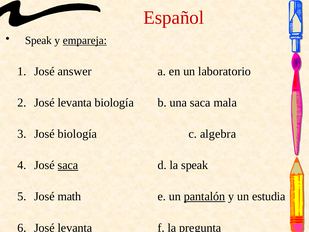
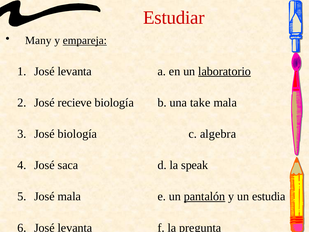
Español: Español -> Estudiar (174, 18)
Speak: Speak -> Many (38, 40)
answer: answer -> levanta (75, 71)
laboratorio underline: none -> present (225, 71)
levanta: levanta -> recieve (75, 102)
una saca: saca -> take (200, 102)
saca underline: present -> none (68, 165)
José math: math -> mala (69, 196)
